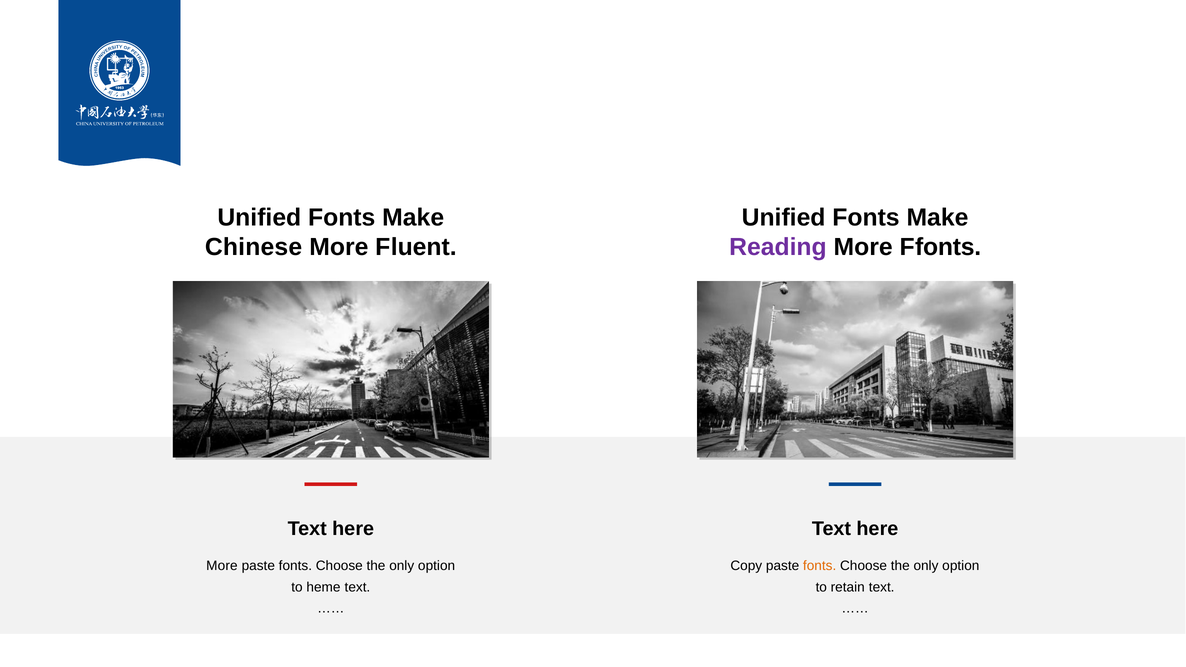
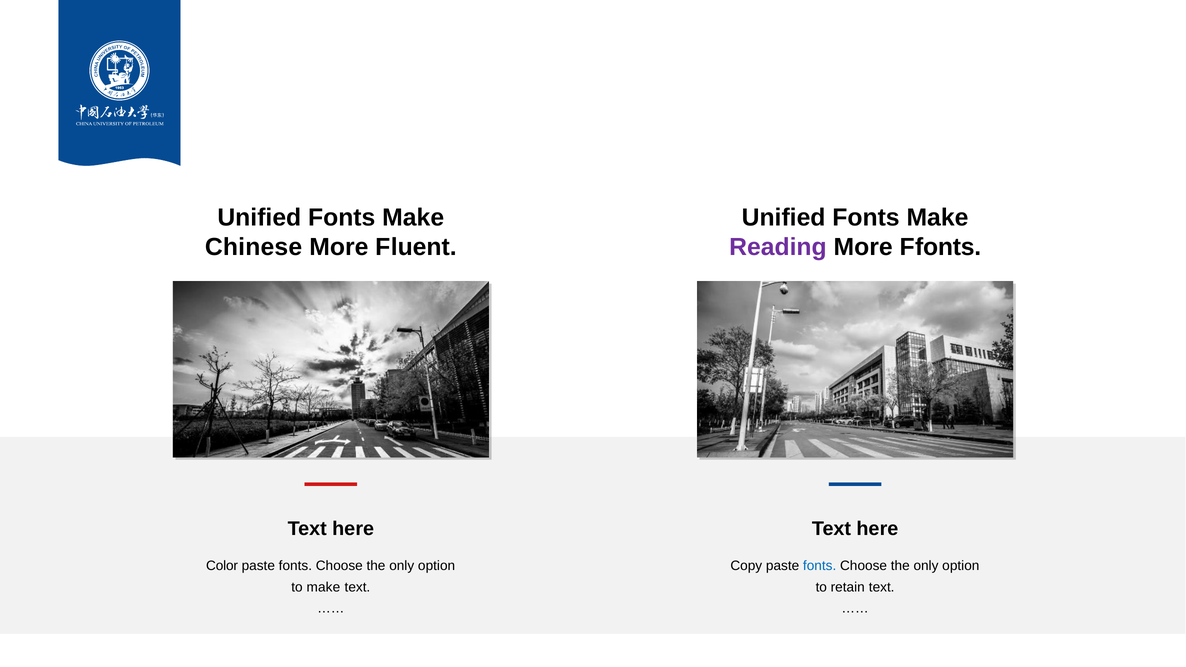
More: More -> Color (222, 566)
fonts colour: orange -> blue (820, 566)
to heme: heme -> make (323, 587)
